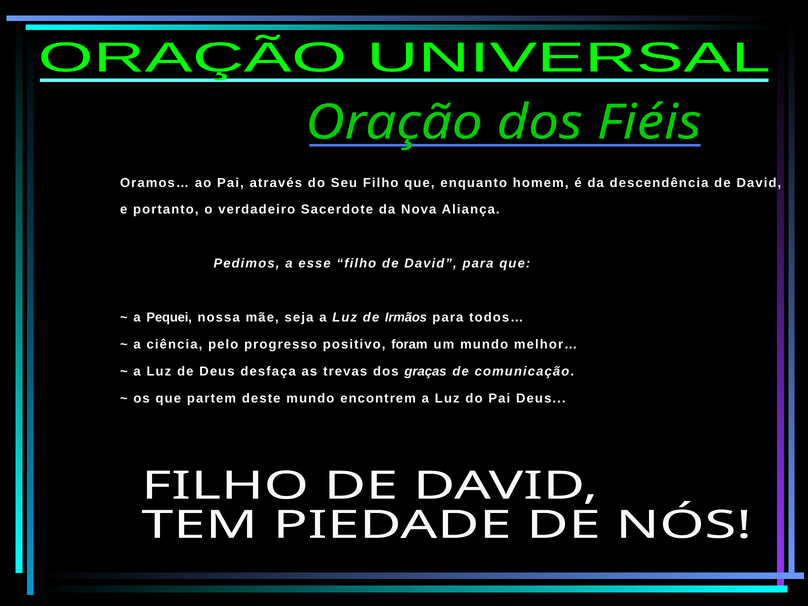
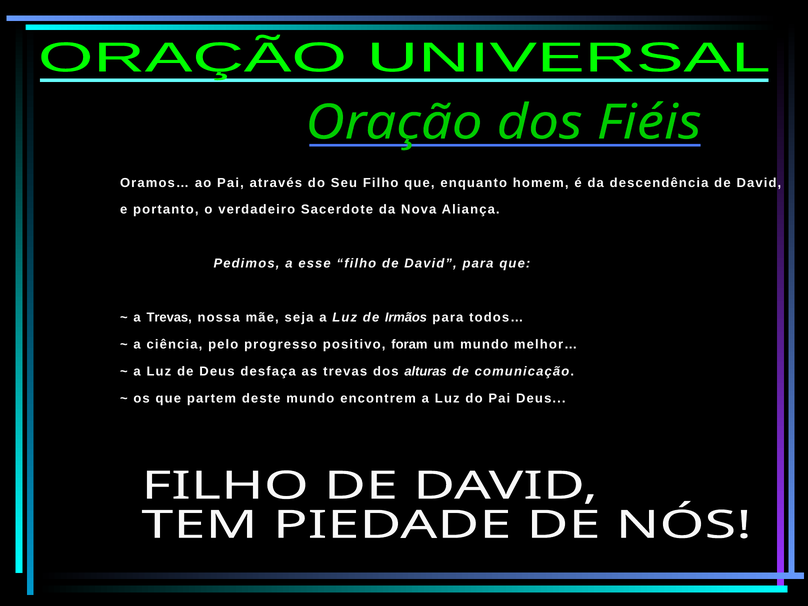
a Pequei: Pequei -> Trevas (169, 317)
graças: graças -> alturas (426, 371)
